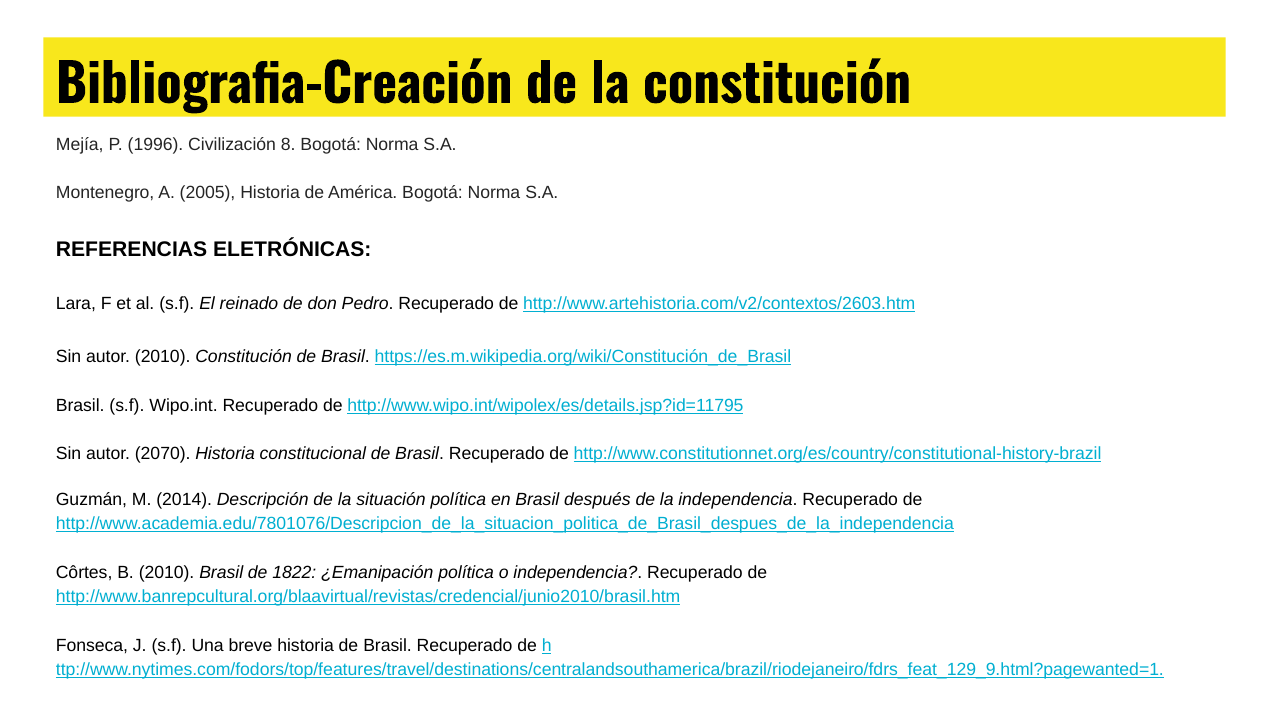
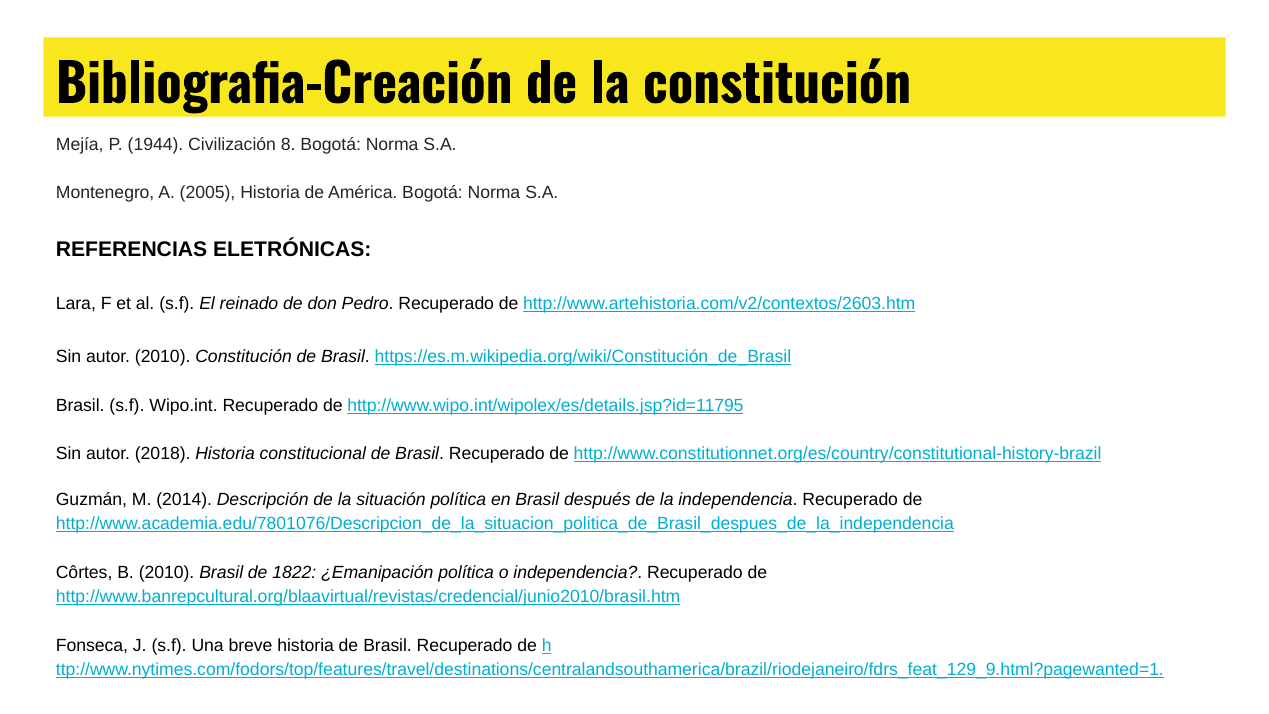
1996: 1996 -> 1944 (155, 144)
2070: 2070 -> 2018 (163, 454)
